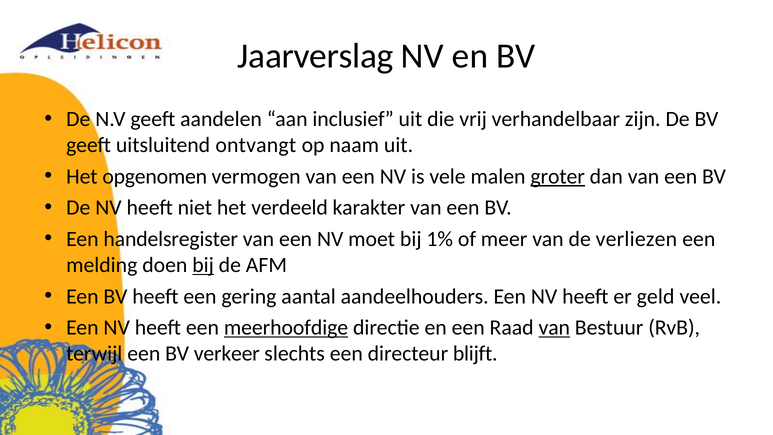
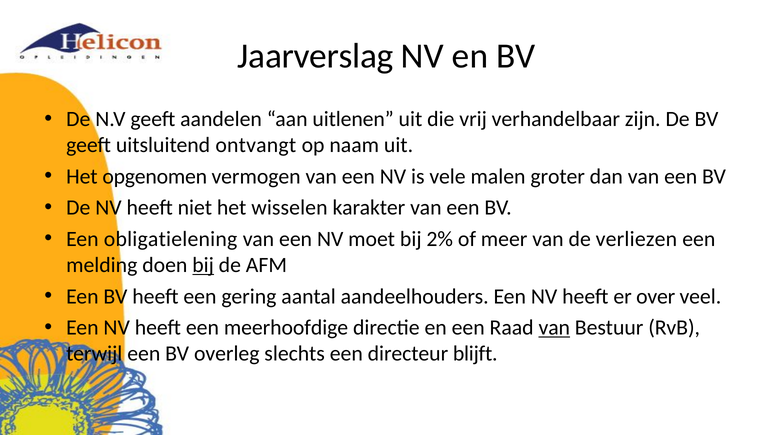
inclusief: inclusief -> uitlenen (353, 119)
groter underline: present -> none (558, 176)
verdeeld: verdeeld -> wisselen (289, 208)
handelsregister: handelsregister -> obligatielening (171, 239)
1%: 1% -> 2% (440, 239)
geld: geld -> over (656, 296)
meerhoofdige underline: present -> none (286, 327)
verkeer: verkeer -> overleg (227, 354)
